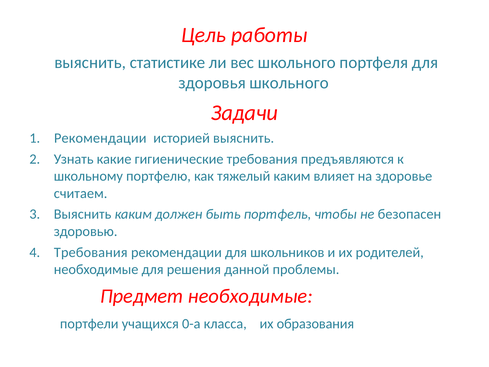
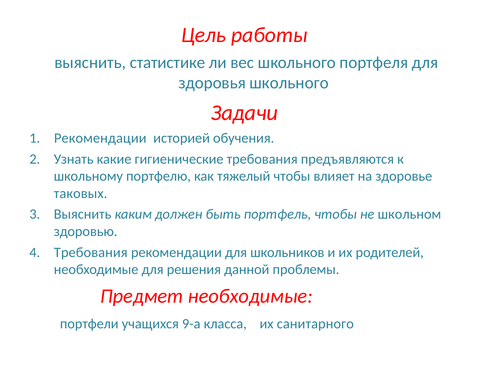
историей выяснить: выяснить -> обучения (244, 138)
тяжелый каким: каким -> чтобы (292, 176)
считаем: считаем -> таковых (81, 193)
безопасен: безопасен -> школьном (409, 214)
0-а: 0-а -> 9-а (191, 323)
образования: образования -> санитарного (315, 323)
